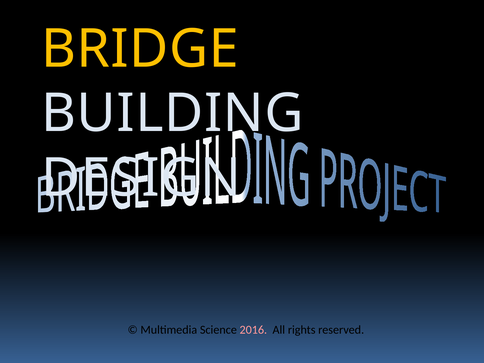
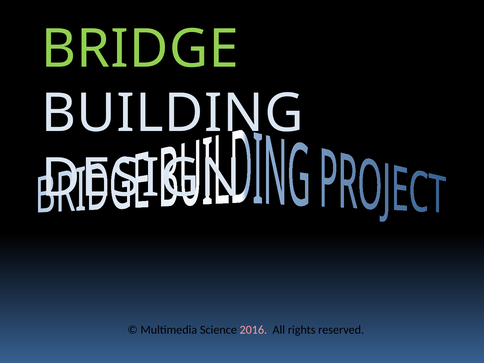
BRIDGE colour: yellow -> light green (140, 49)
